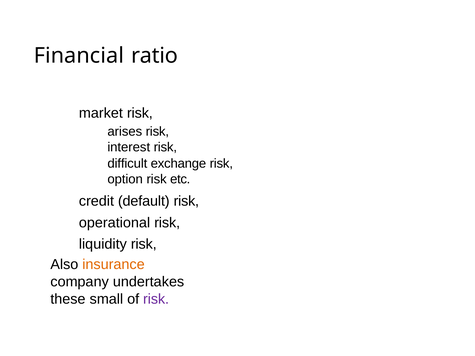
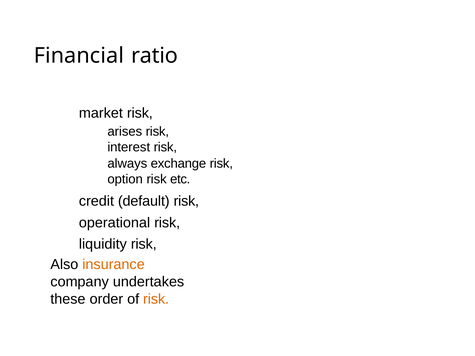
difficult: difficult -> always (127, 164)
small: small -> order (106, 300)
risk colour: purple -> orange (156, 300)
